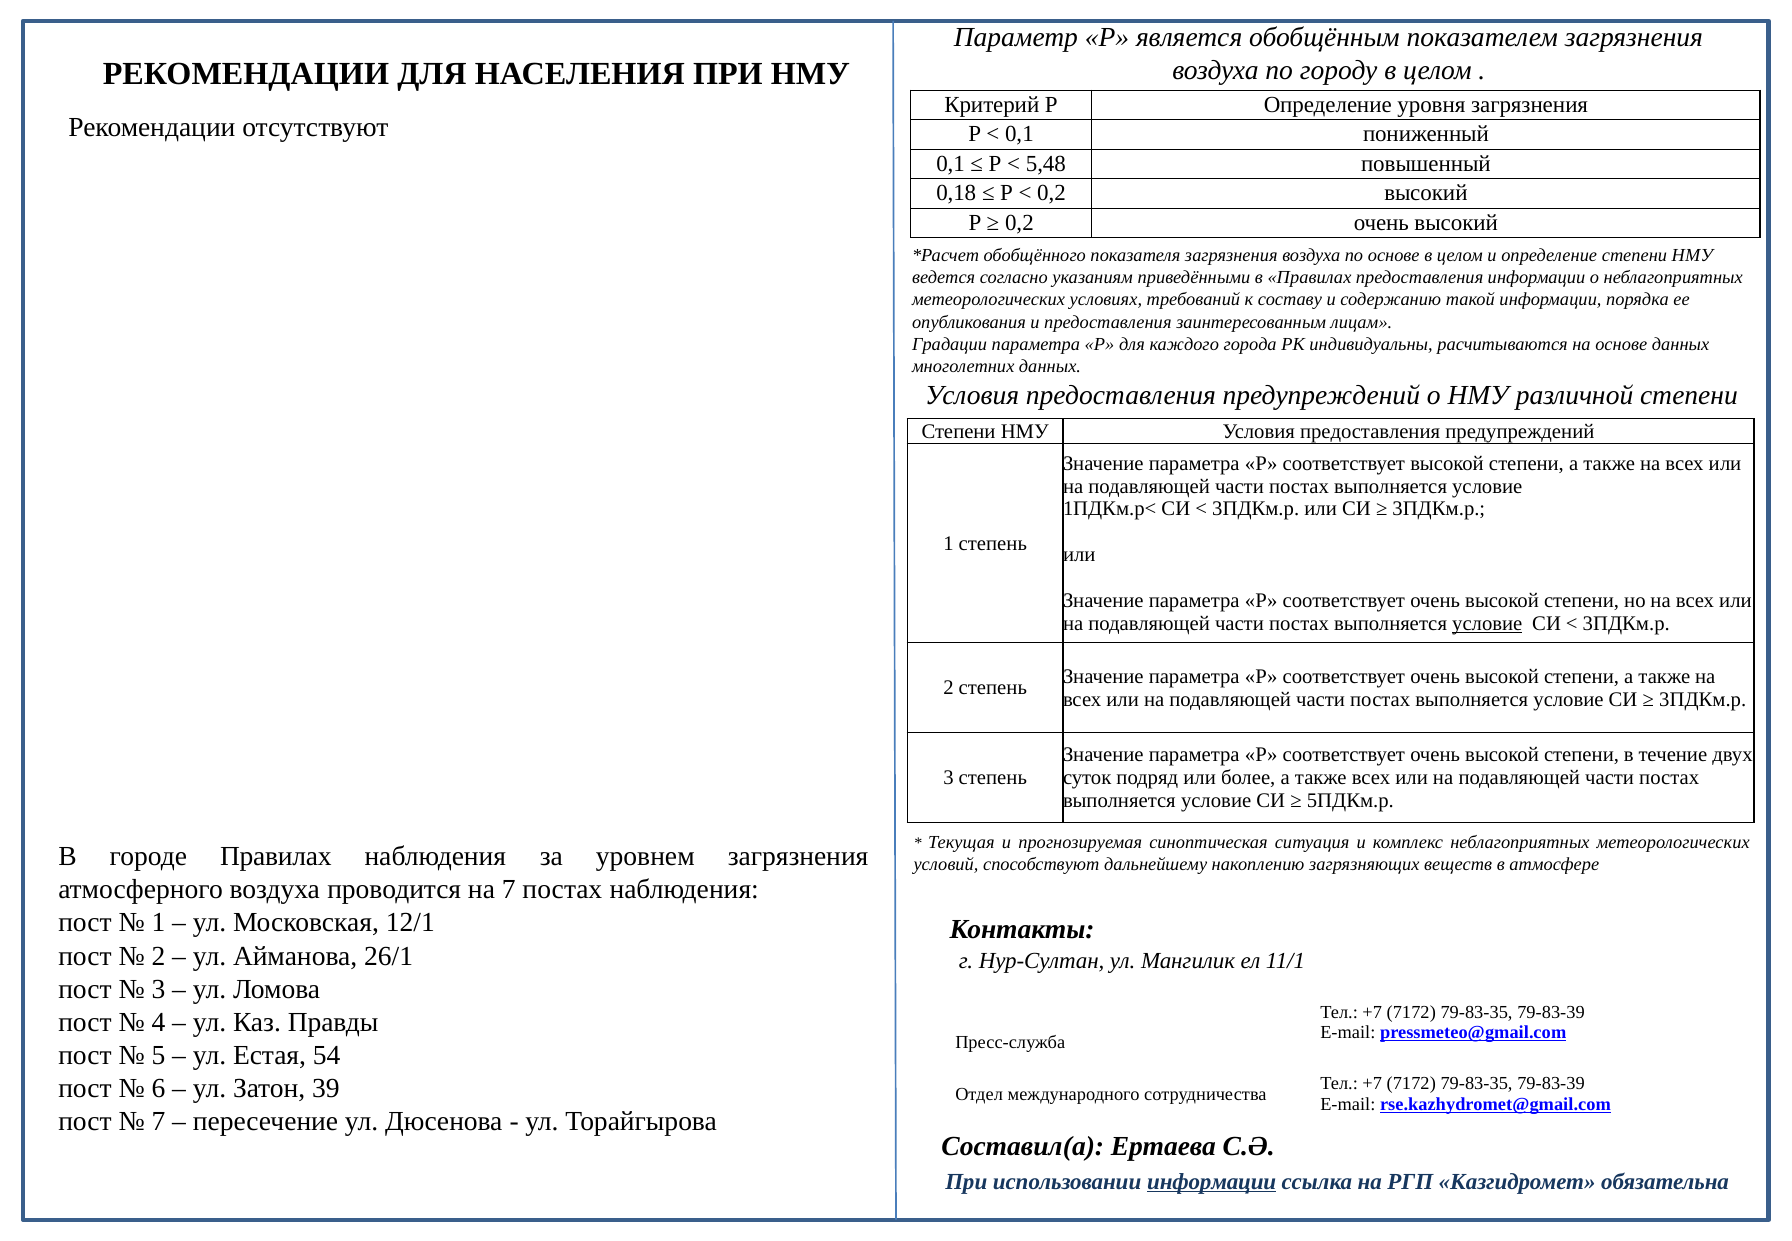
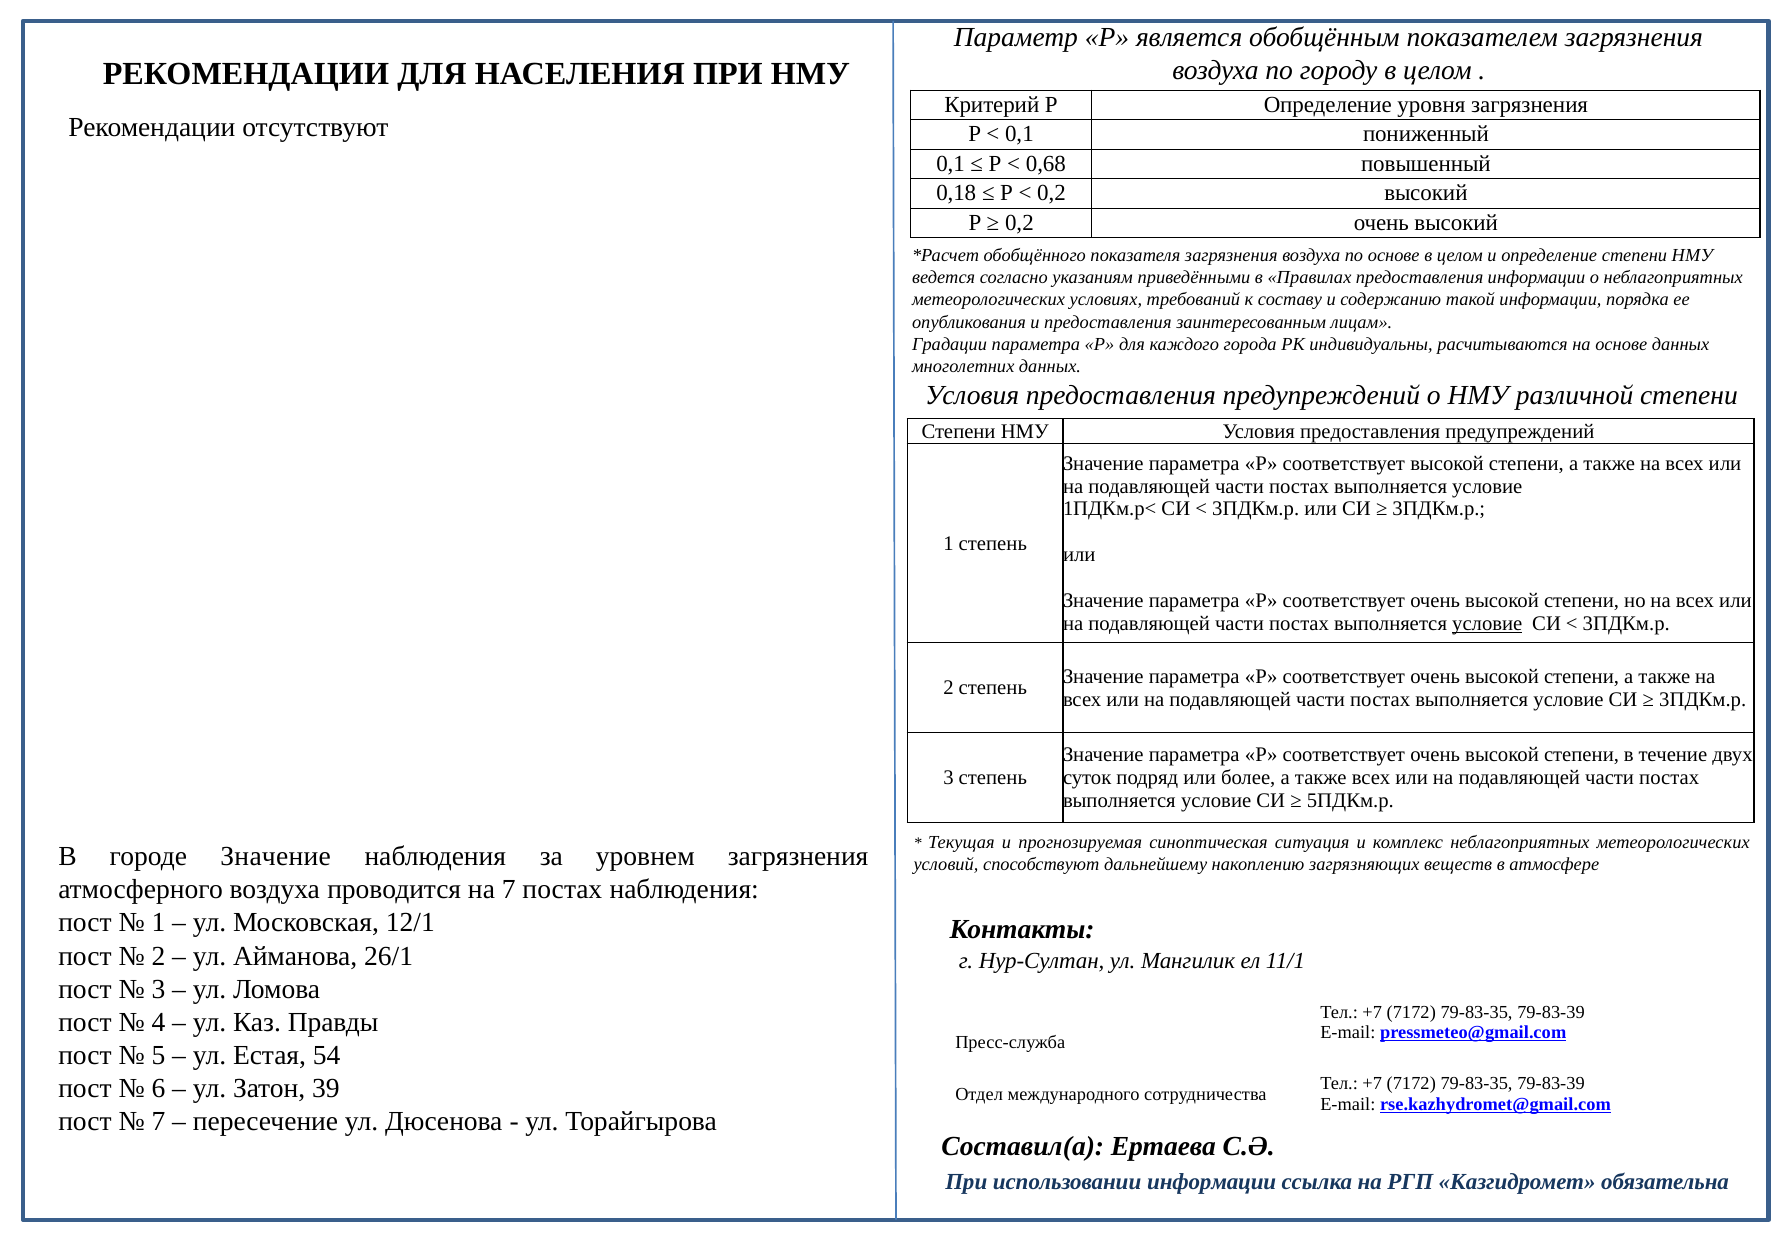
5,48: 5,48 -> 0,68 (1046, 164)
городе Правилах: Правилах -> Значение (276, 856)
информации underline: present -> none (1212, 1181)
